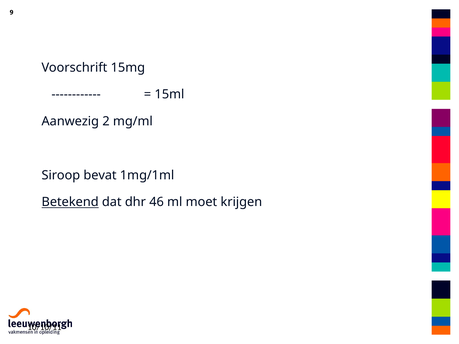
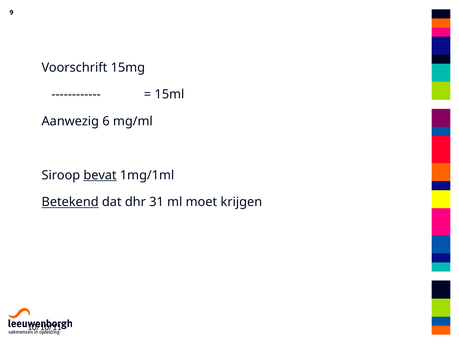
2: 2 -> 6 (106, 121)
bevat underline: none -> present (100, 175)
46: 46 -> 31 (157, 202)
